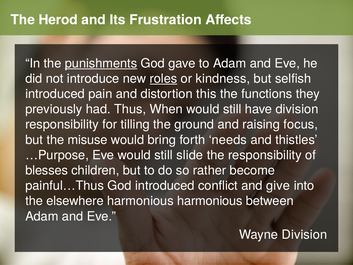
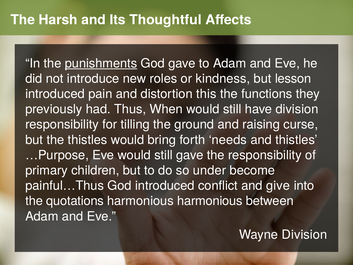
Herod: Herod -> Harsh (58, 20)
Frustration: Frustration -> Thoughtful (165, 20)
roles underline: present -> none (163, 79)
selfish: selfish -> lesson (293, 79)
focus: focus -> curse (301, 124)
the misuse: misuse -> thistles (88, 140)
still slide: slide -> gave (190, 155)
blesses: blesses -> primary (47, 170)
rather: rather -> under (209, 170)
elsewhere: elsewhere -> quotations (75, 201)
